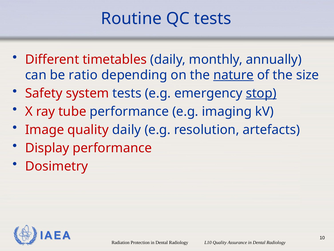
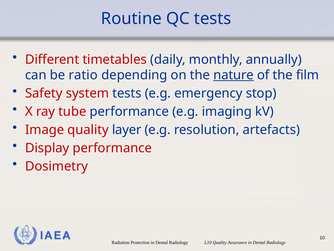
size: size -> film (308, 75)
stop underline: present -> none (261, 93)
quality daily: daily -> layer (127, 130)
